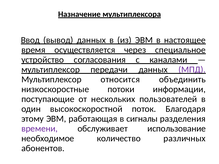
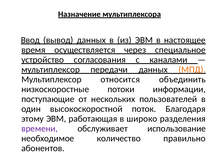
МПД colour: purple -> orange (192, 70)
сигналы: сигналы -> широко (142, 119)
различных: различных -> правильно (185, 139)
